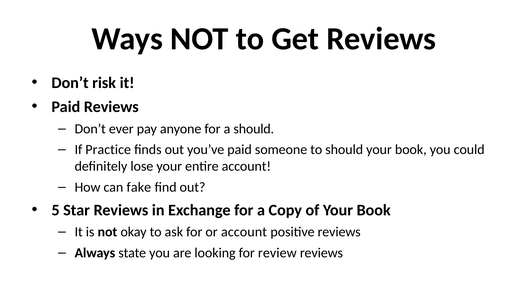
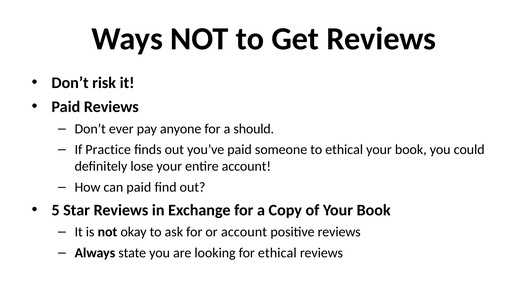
to should: should -> ethical (344, 150)
can fake: fake -> paid (139, 187)
for review: review -> ethical (277, 253)
